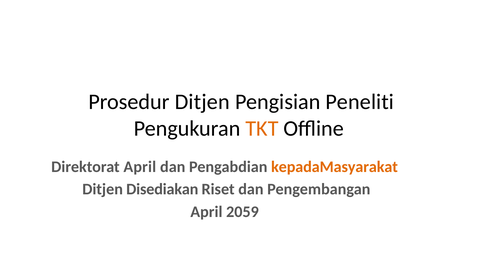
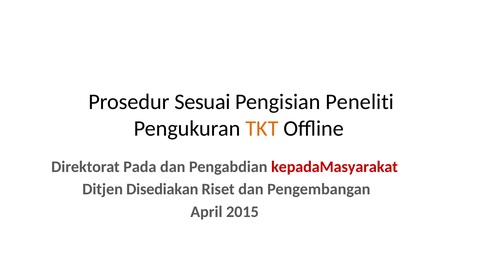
Prosedur Ditjen: Ditjen -> Sesuai (202, 102)
Direktorat April: April -> Pada (140, 167)
kepadaMasyarakat colour: orange -> red (334, 167)
2059: 2059 -> 2015 (242, 212)
